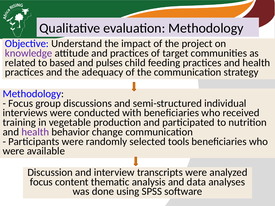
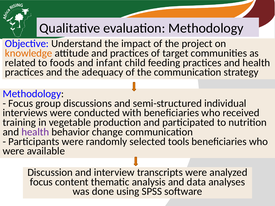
knowledge colour: purple -> orange (29, 53)
based: based -> foods (62, 63)
pulses: pulses -> infant (109, 63)
